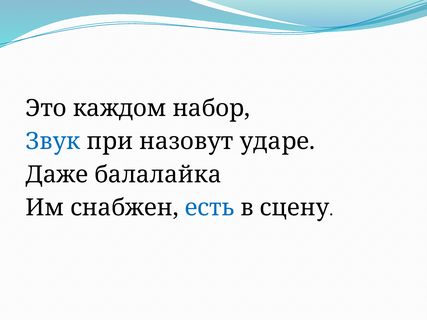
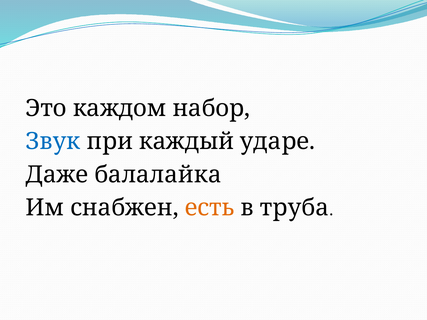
назовут: назовут -> каждый (187, 142)
есть colour: blue -> orange (210, 208)
сцену: сцену -> труба (294, 208)
